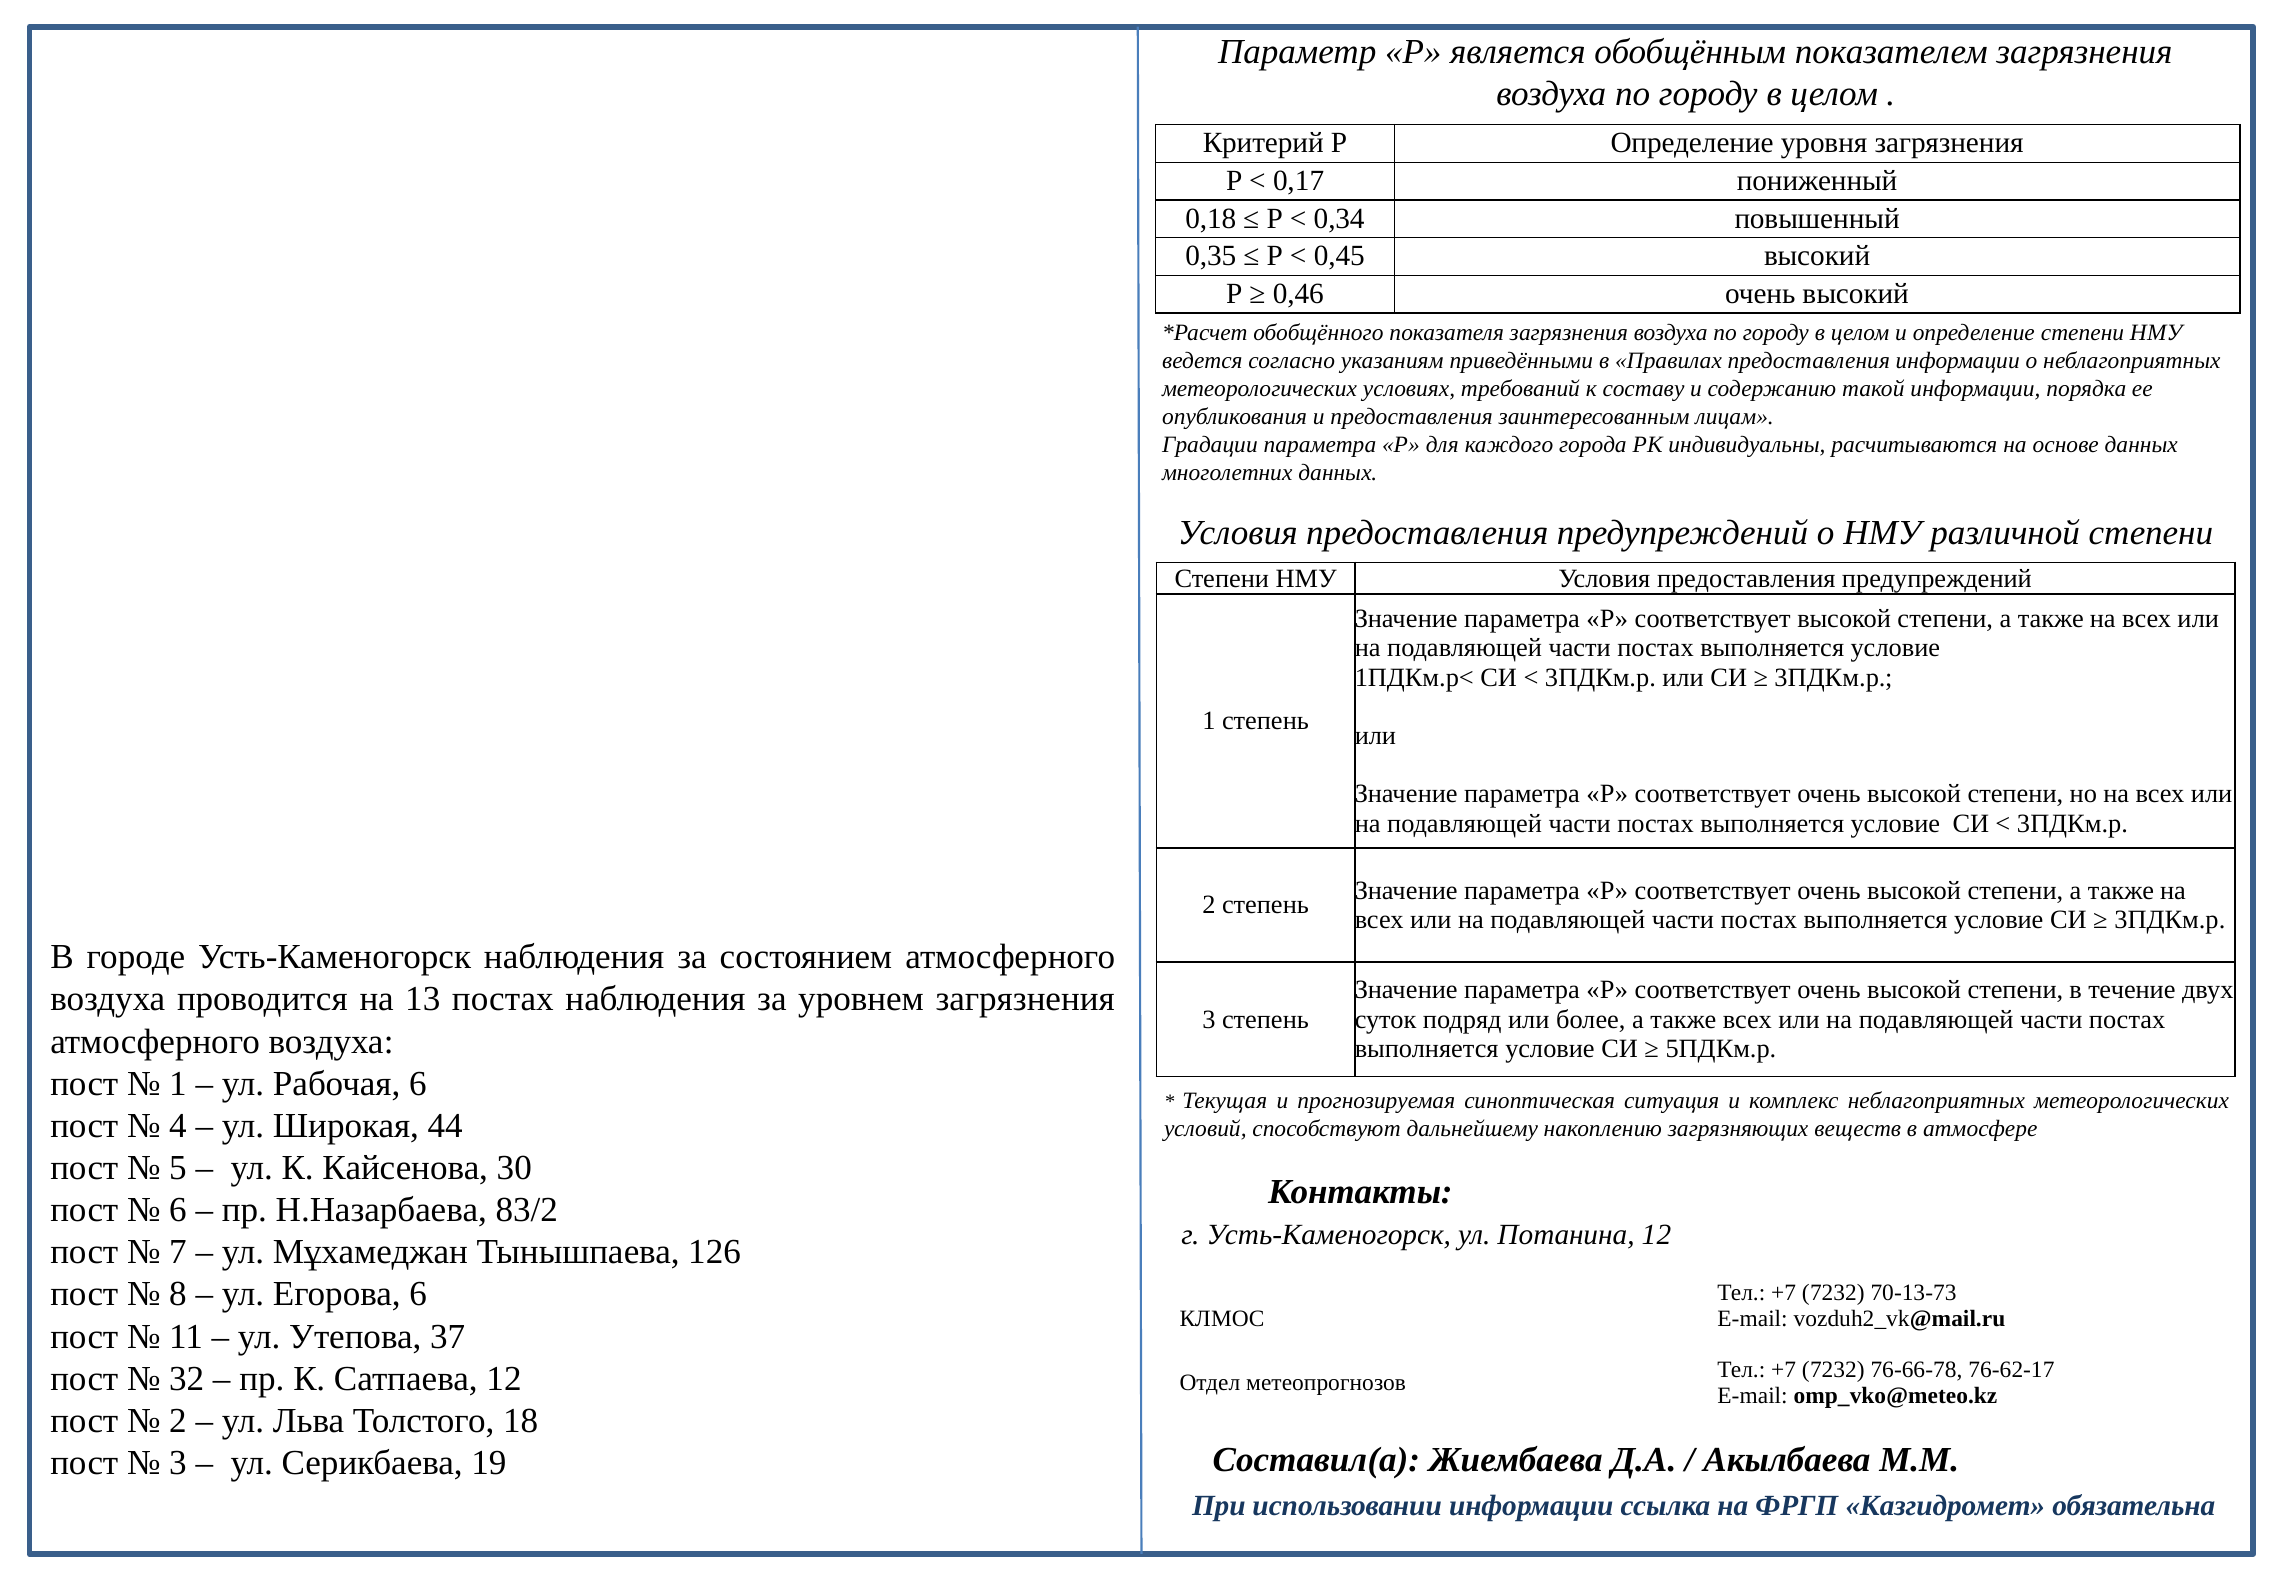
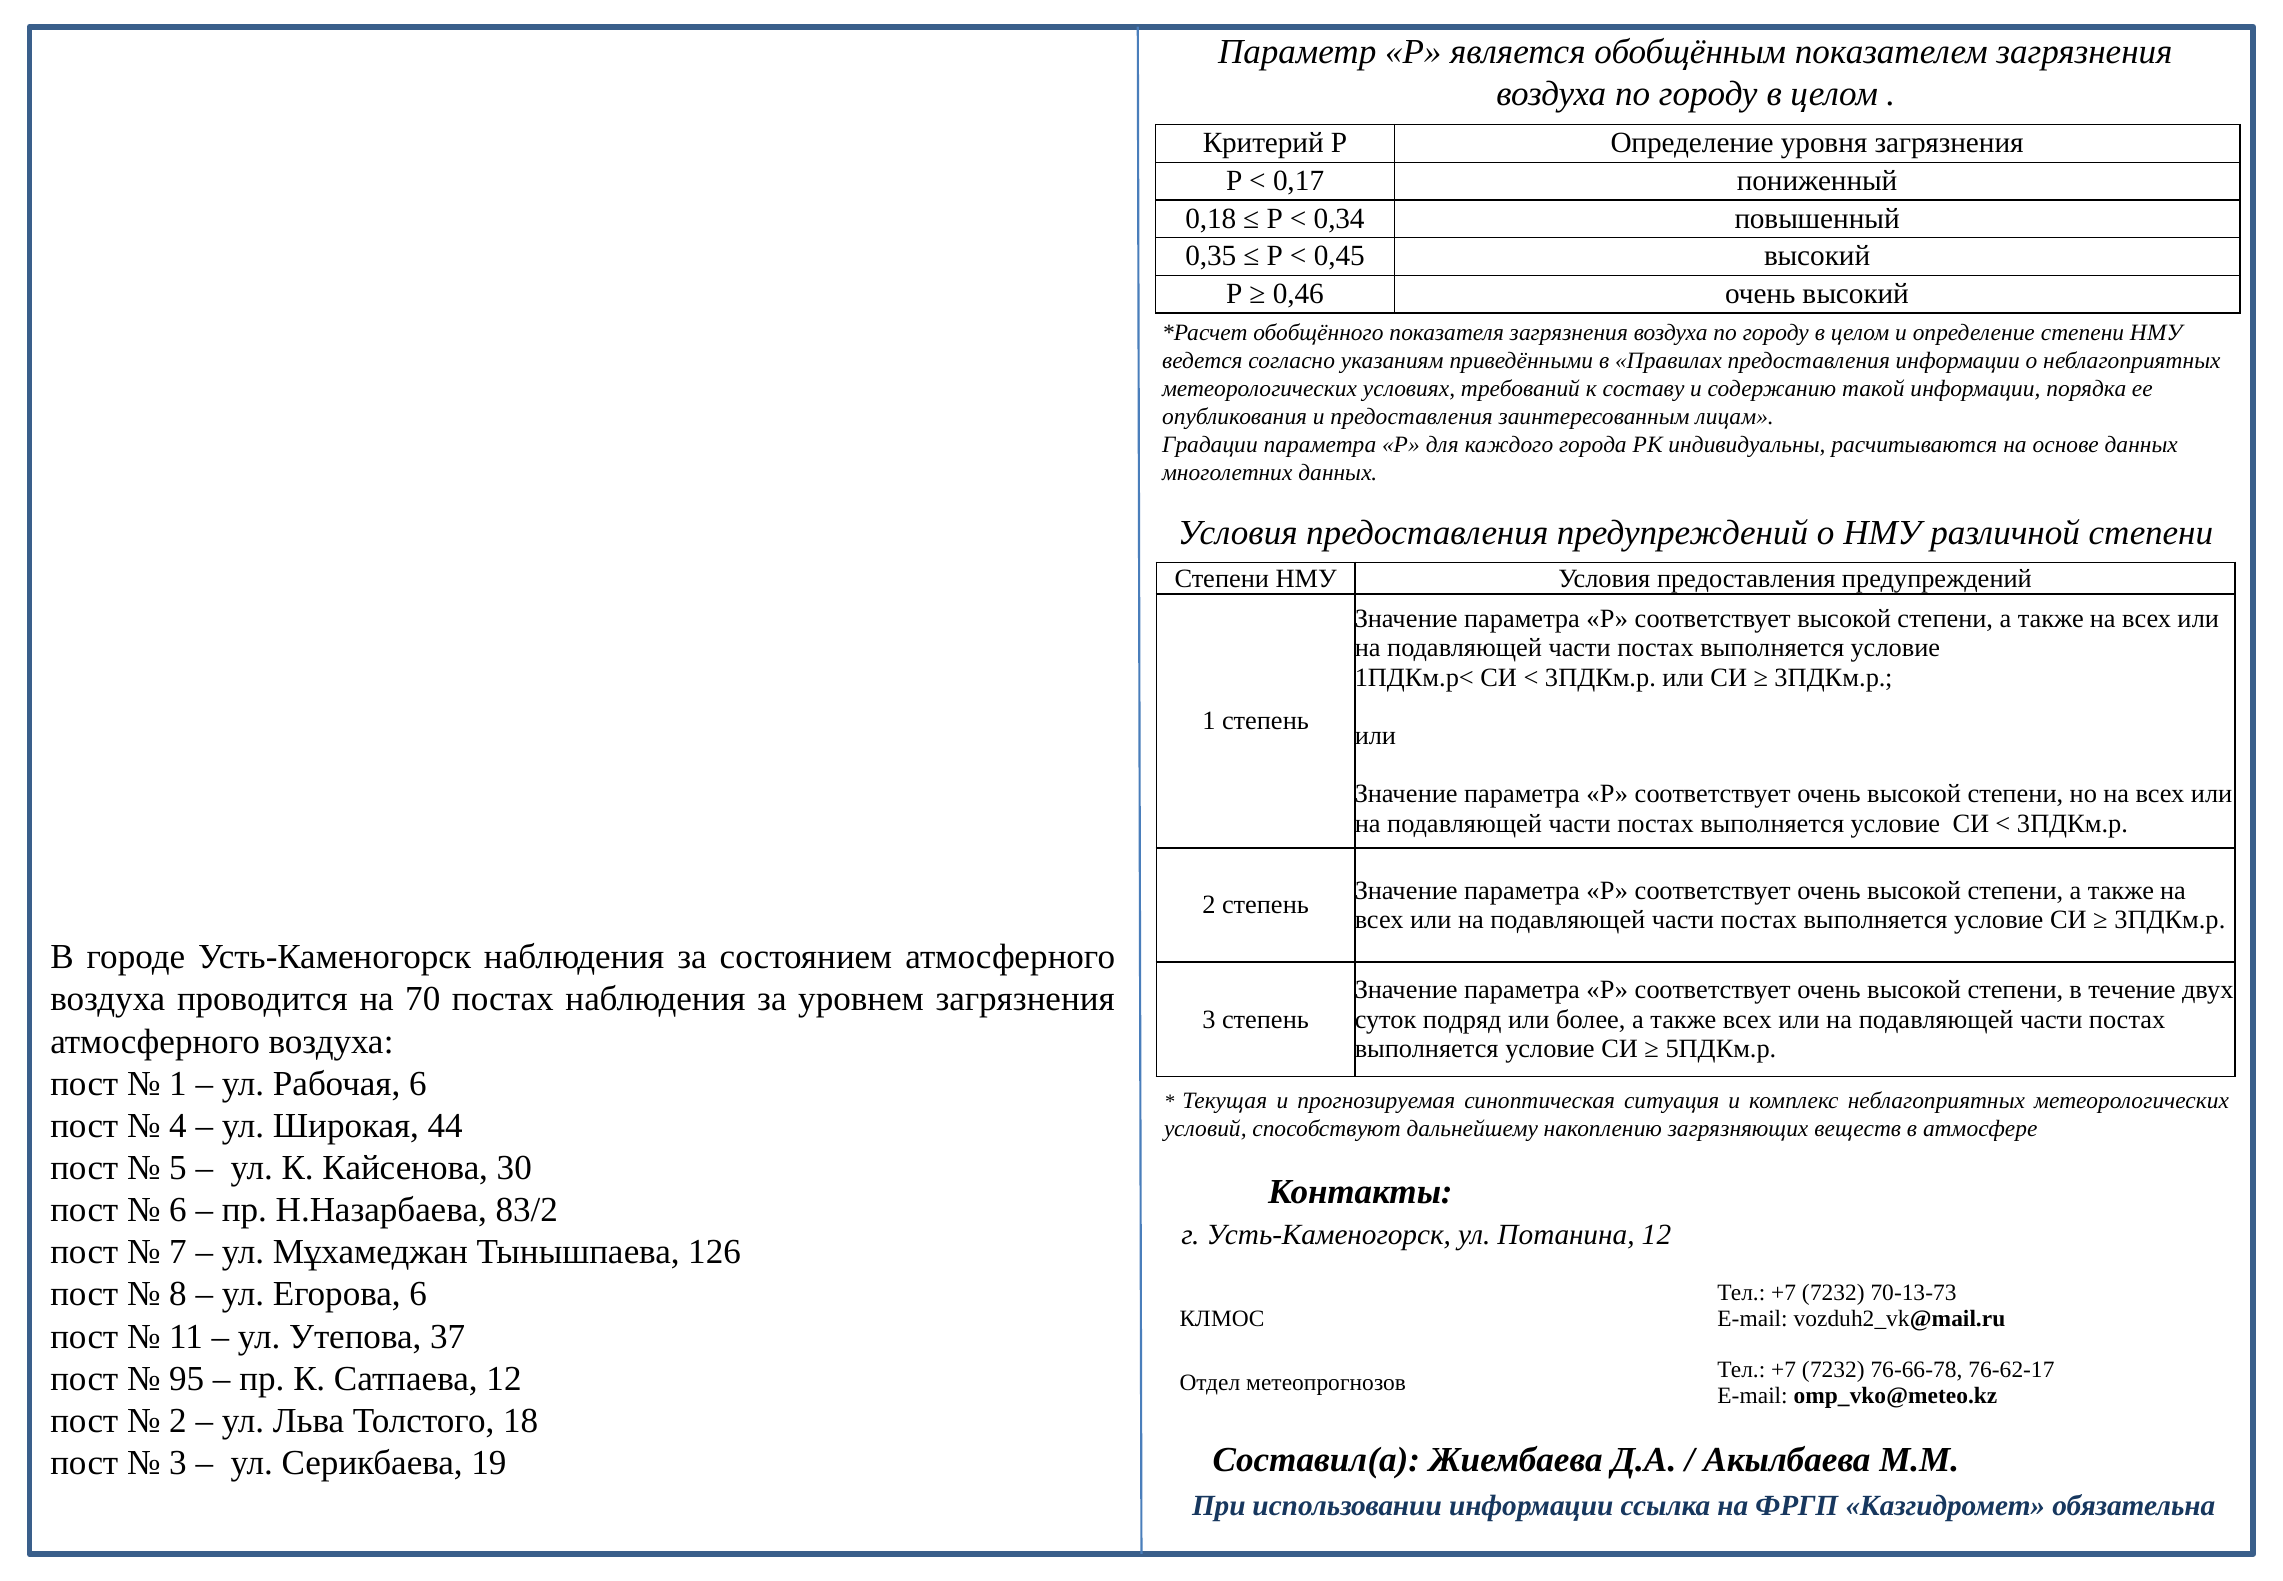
13: 13 -> 70 (423, 999)
32: 32 -> 95 (187, 1378)
